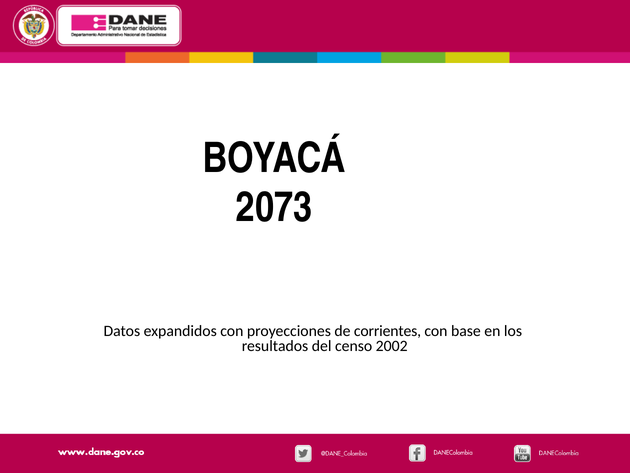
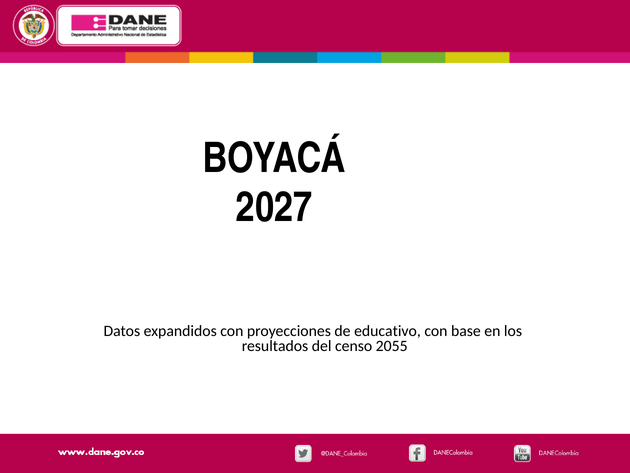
2073: 2073 -> 2027 (274, 207)
corrientes: corrientes -> educativo (387, 331)
2002: 2002 -> 2055 (392, 346)
